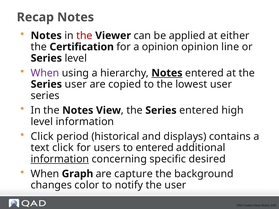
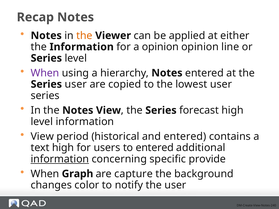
the colour: red -> orange (84, 36)
the Certification: Certification -> Information (82, 47)
Notes underline: present -> none (167, 73)
Series entered: entered -> forecast (199, 110)
Click: Click -> View (42, 137)
and displays: displays -> entered (185, 137)
text click: click -> high (63, 148)
desired: desired -> provide (207, 159)
